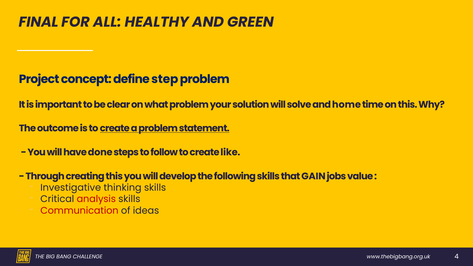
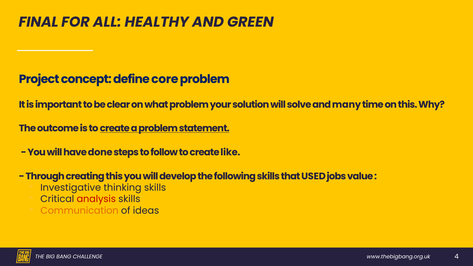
step: step -> core (165, 79)
home: home -> many (347, 105)
GAIN: GAIN -> USED (313, 176)
Communication colour: red -> orange (79, 211)
